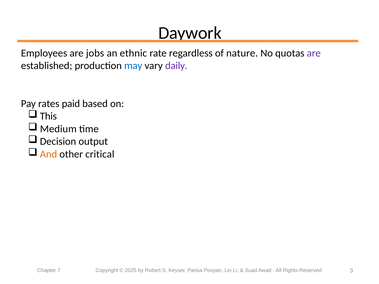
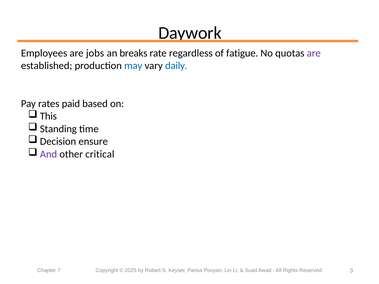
ethnic: ethnic -> breaks (133, 53)
nature: nature -> fatigue (242, 53)
daily colour: purple -> blue (176, 66)
Medium: Medium -> Standing (58, 129)
output: output -> ensure (93, 142)
And colour: orange -> purple (48, 154)
